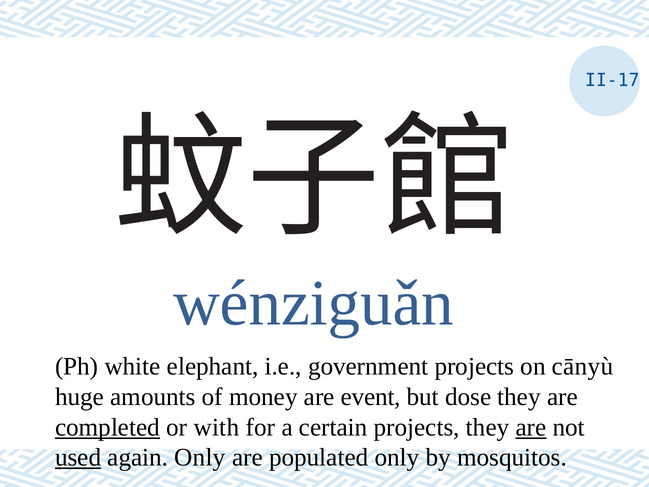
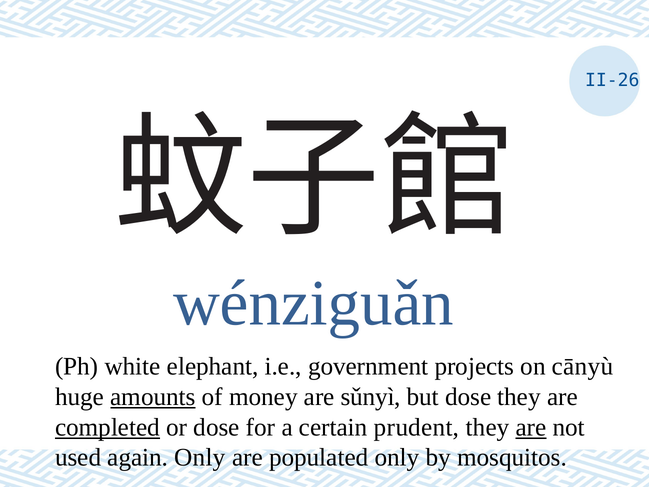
II-17: II-17 -> II-26 (612, 80)
amounts underline: none -> present (153, 397)
event: event -> sǔnyì (371, 397)
or with: with -> dose (217, 427)
certain projects: projects -> prudent (417, 427)
used underline: present -> none (78, 457)
